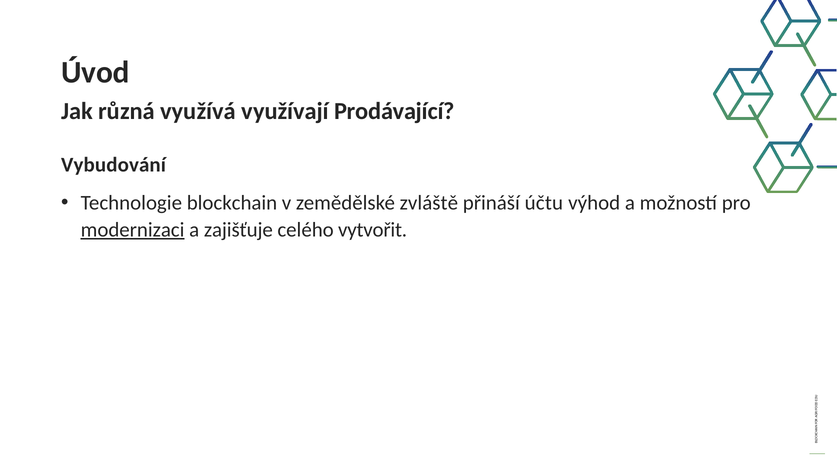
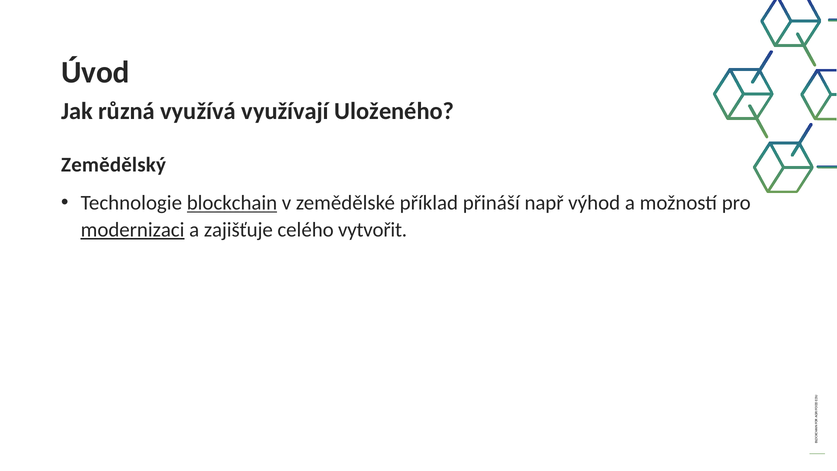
Prodávající: Prodávající -> Uloženého (394, 111)
Vybudování: Vybudování -> Zemědělský (114, 165)
blockchain underline: none -> present (232, 203)
zvláště: zvláště -> příklad (429, 203)
účtu: účtu -> např (544, 203)
